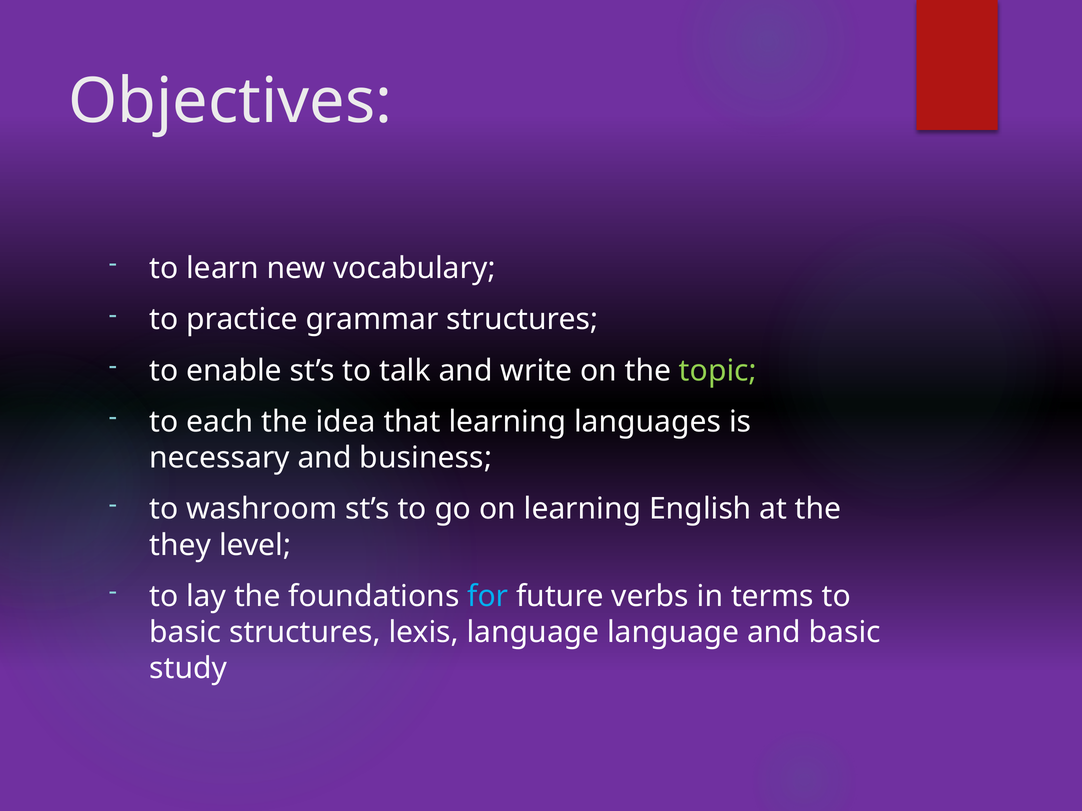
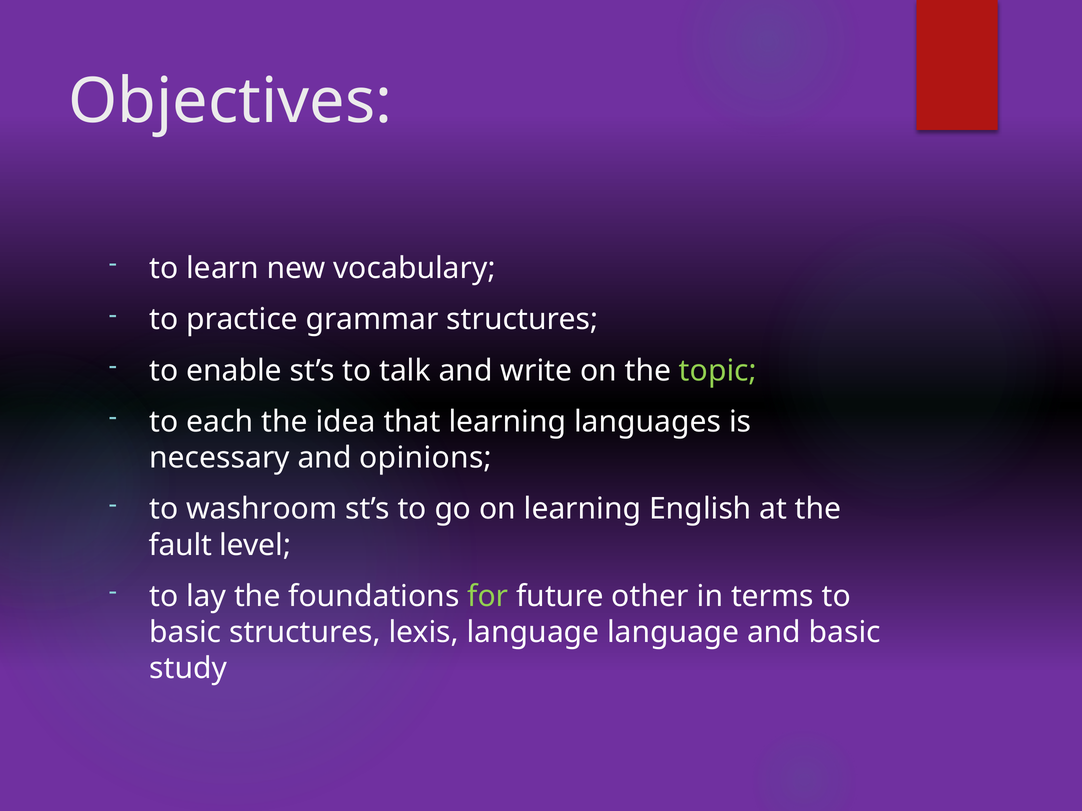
business: business -> opinions (426, 458)
they: they -> fault (180, 545)
for colour: light blue -> light green (488, 597)
verbs: verbs -> other (650, 597)
